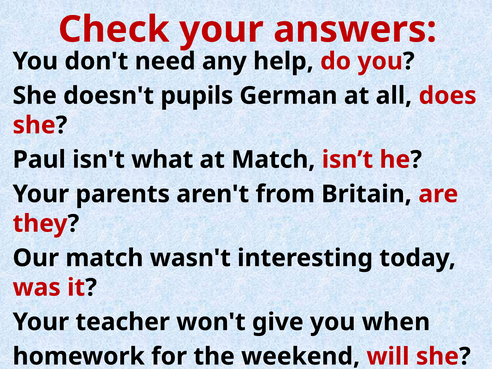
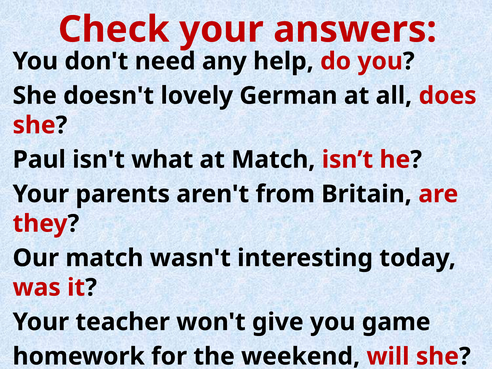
pupils: pupils -> lovely (197, 96)
when: when -> game (396, 322)
